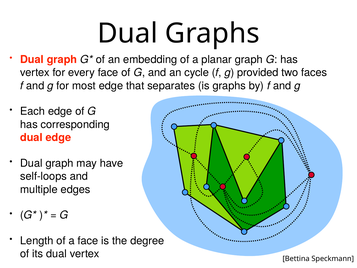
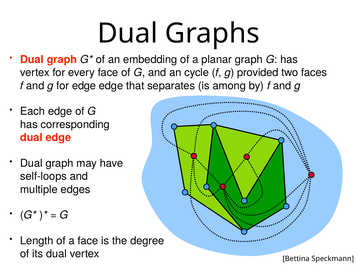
for most: most -> edge (84, 86)
is graphs: graphs -> among (229, 86)
